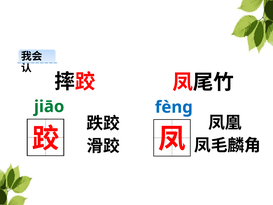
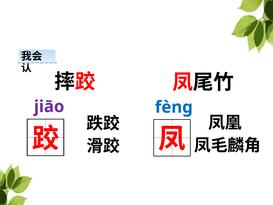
jiāo colour: green -> purple (49, 106)
